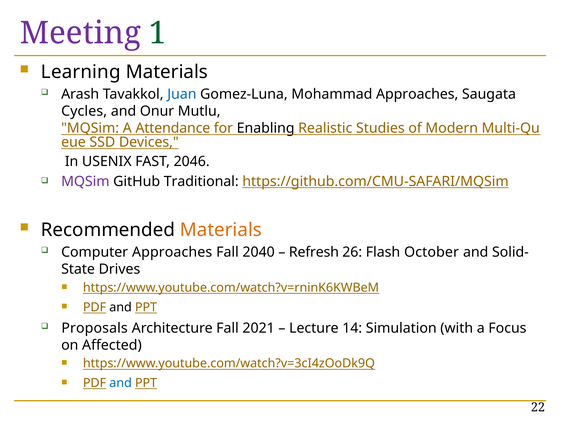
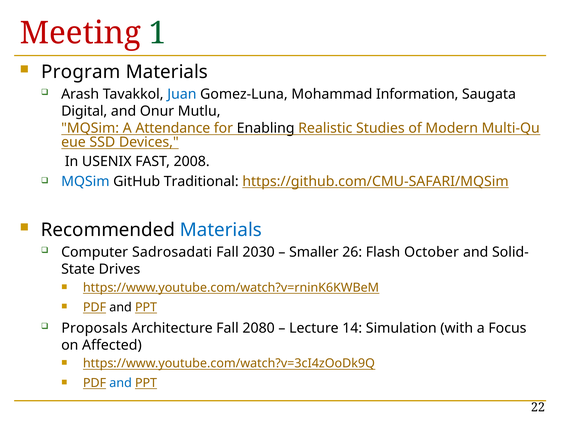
Meeting colour: purple -> red (80, 33)
Learning: Learning -> Program (81, 72)
Mohammad Approaches: Approaches -> Information (417, 94)
Cycles: Cycles -> Digital (84, 111)
2046: 2046 -> 2008 (192, 161)
MQSim colour: purple -> blue (85, 181)
Materials colour: orange -> blue (221, 230)
Computer Approaches: Approaches -> Sadrosadati (172, 252)
2040: 2040 -> 2030 (259, 252)
Refresh: Refresh -> Smaller (314, 252)
2021: 2021 -> 2080 (259, 328)
